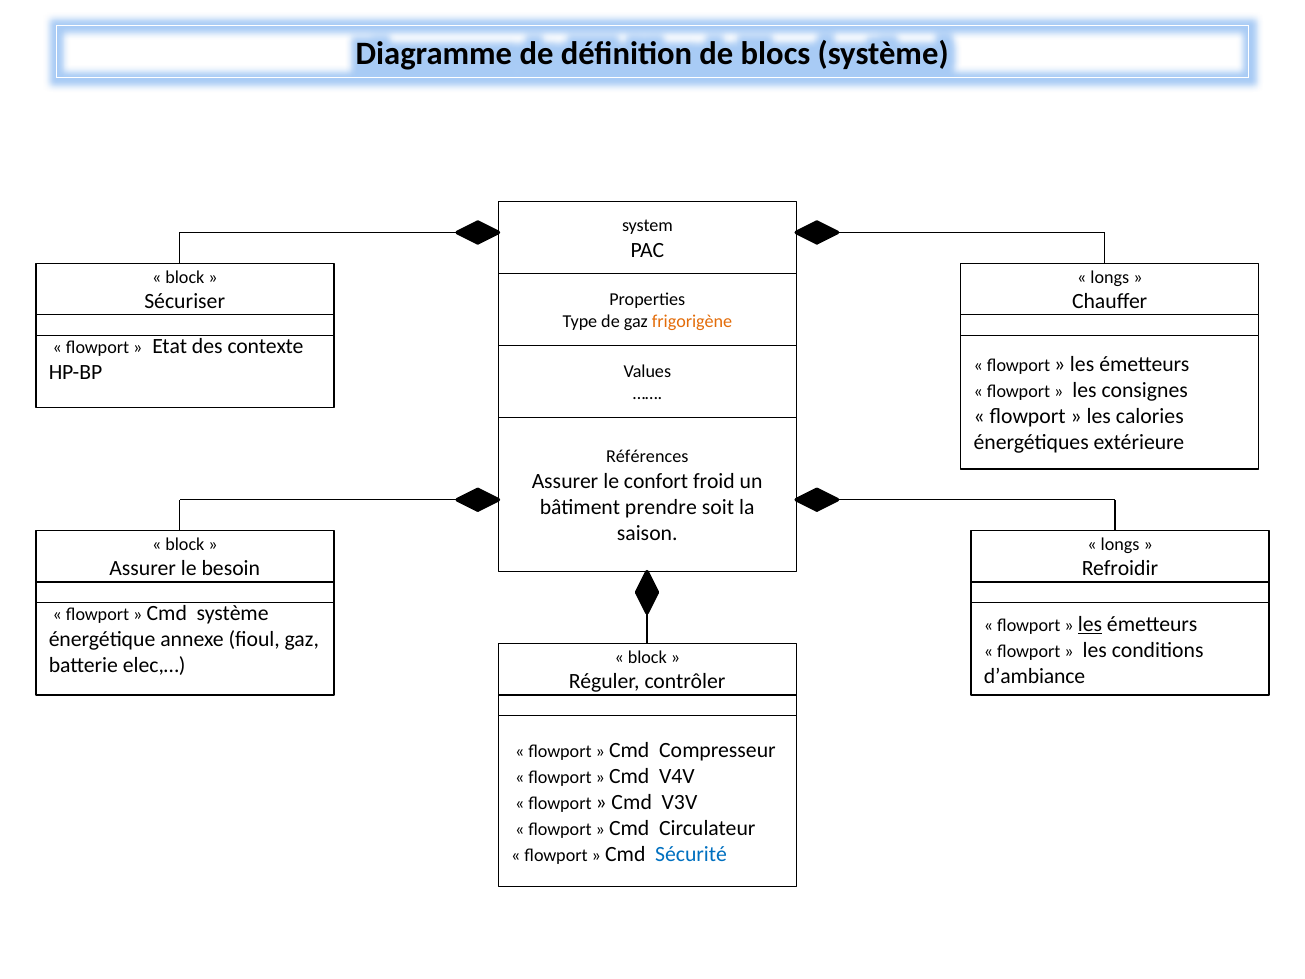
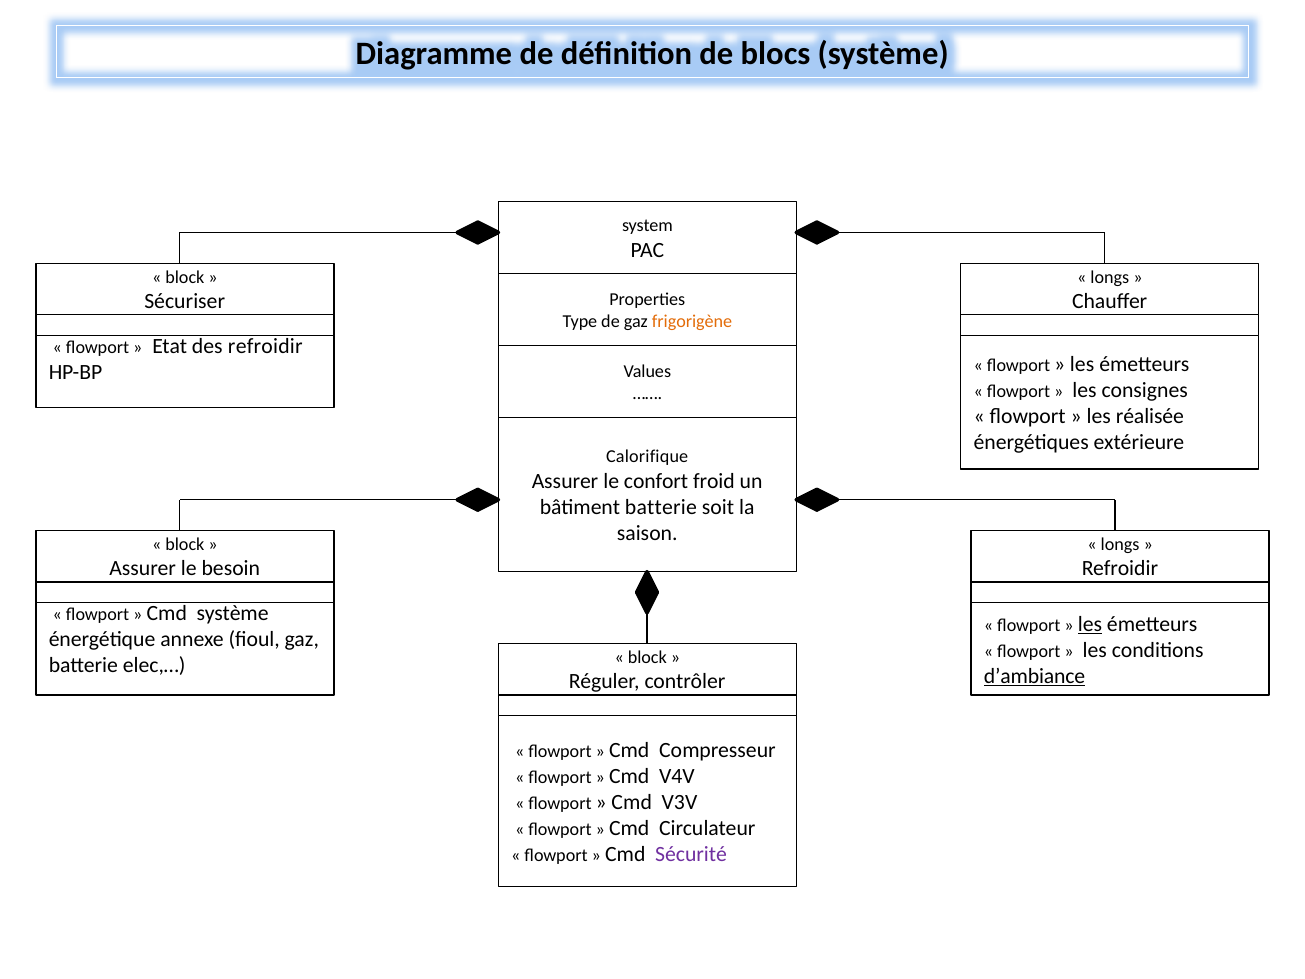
des contexte: contexte -> refroidir (265, 347)
calories: calories -> réalisée (1150, 417)
Références: Références -> Calorifique (647, 457)
bâtiment prendre: prendre -> batterie (661, 507)
d’ambiance underline: none -> present (1035, 676)
Sécurité colour: blue -> purple (691, 854)
